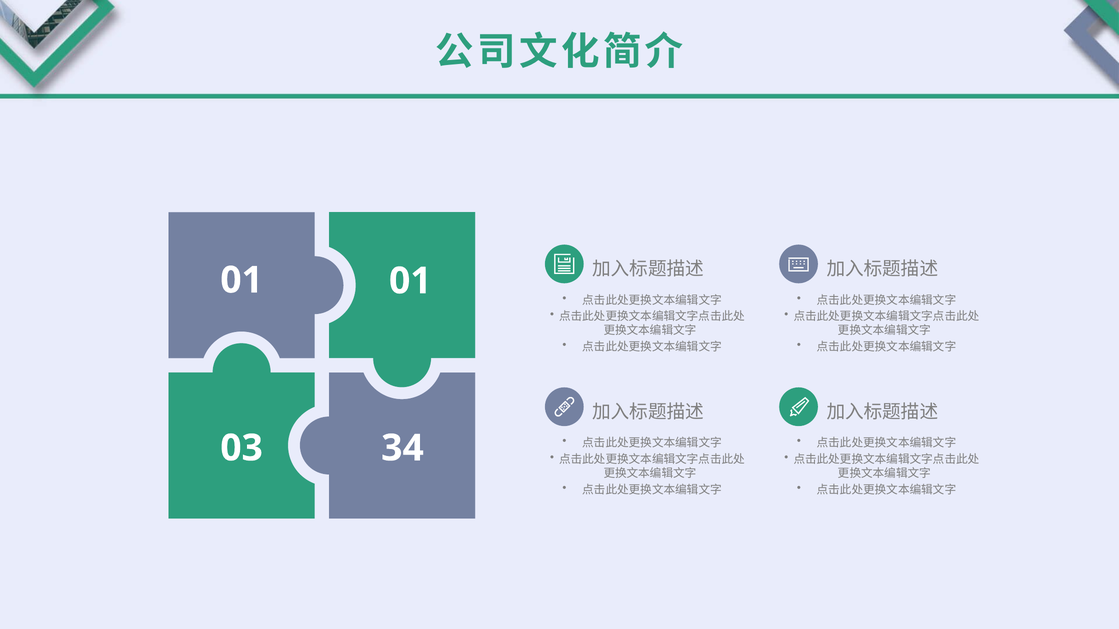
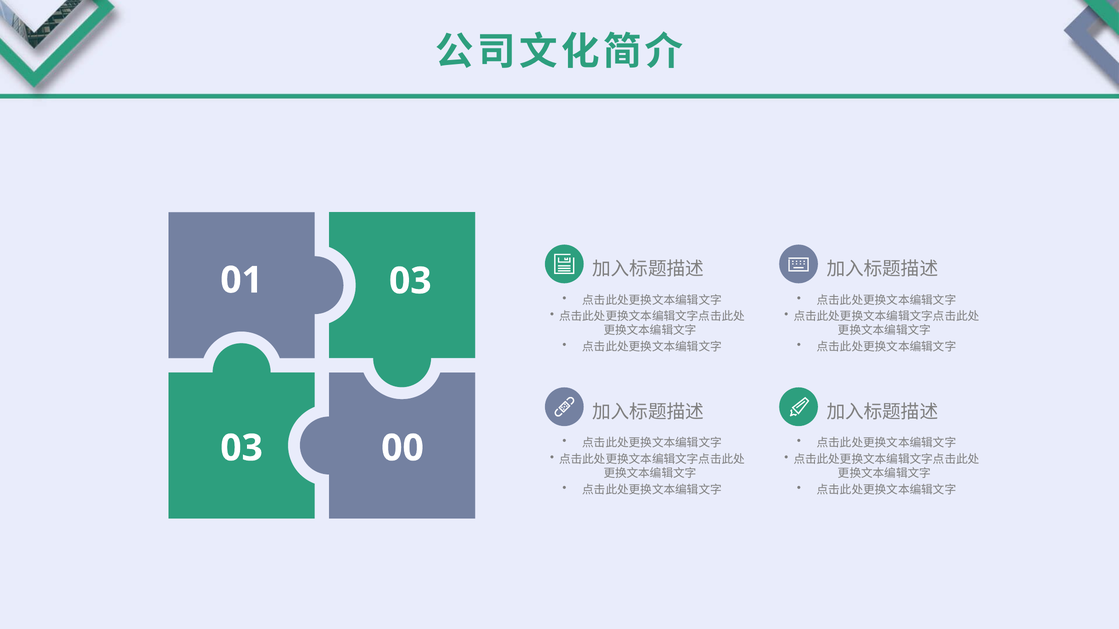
01 01: 01 -> 03 (410, 281)
34: 34 -> 00 (403, 448)
